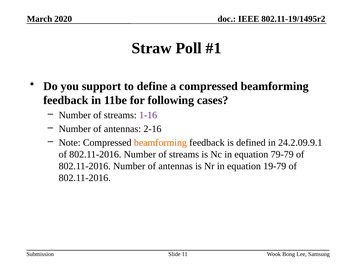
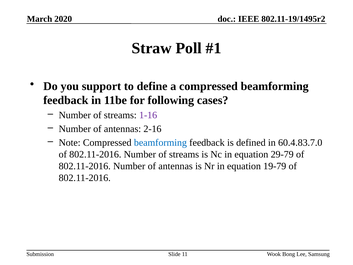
beamforming colour: orange -> blue (160, 142)
24.2.09.9.1: 24.2.09.9.1 -> 60.4.83.7.0 (300, 142)
79-79: 79-79 -> 29-79 (282, 154)
